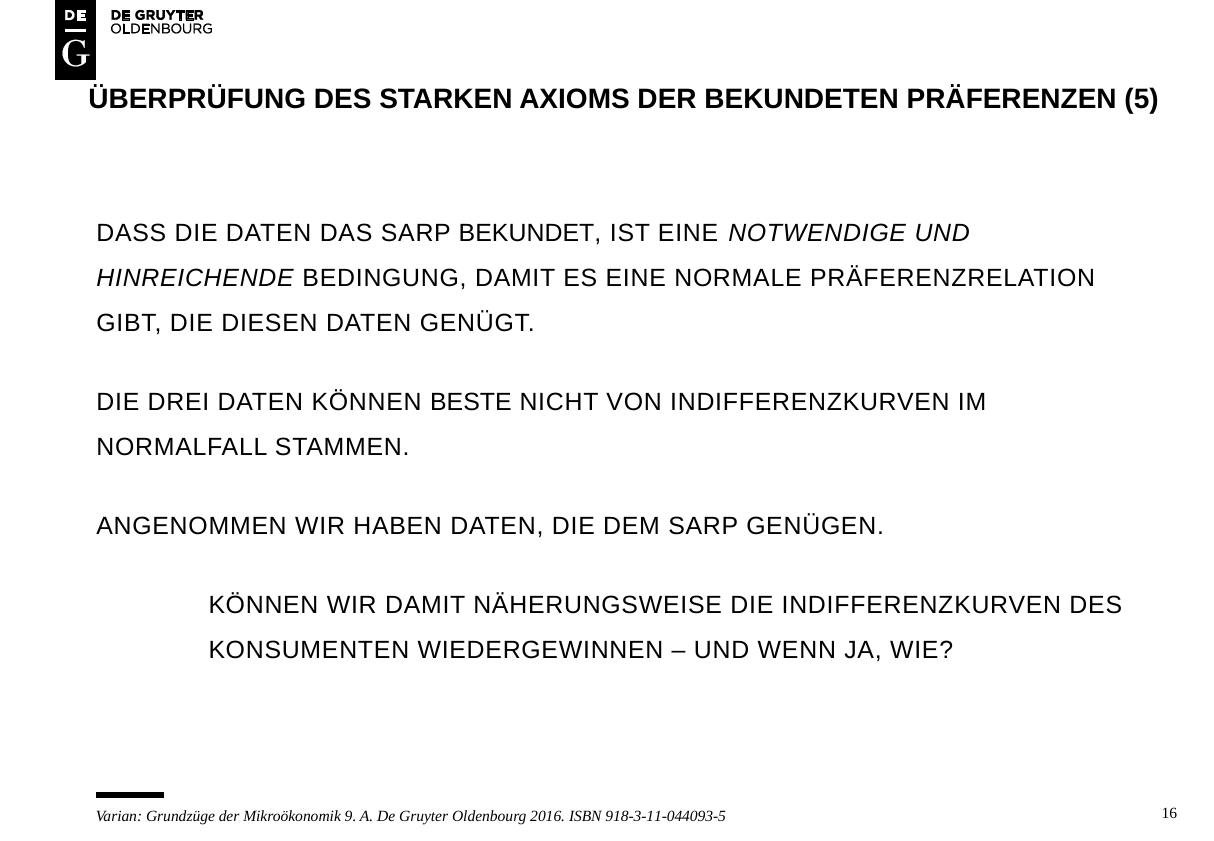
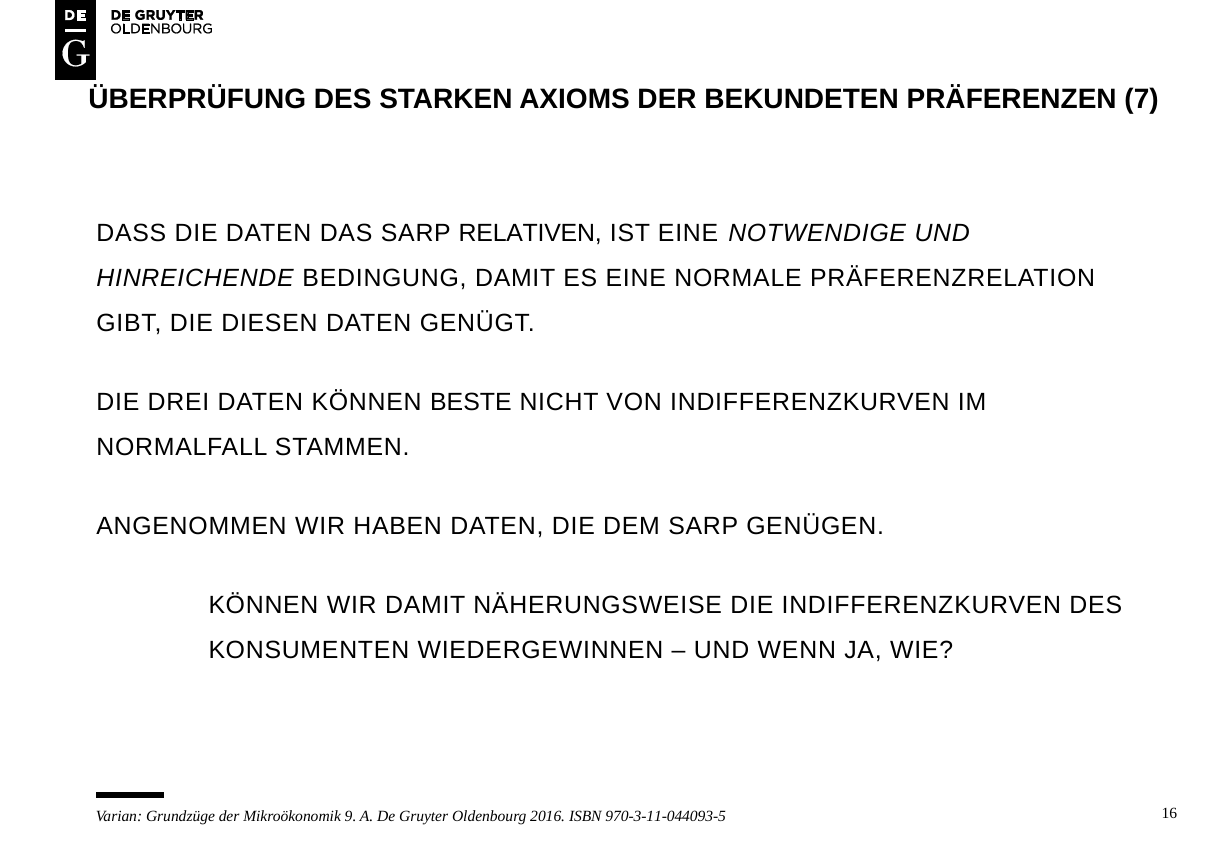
5: 5 -> 7 (1142, 99)
BEKUNDET: BEKUNDET -> RELATIVEN (530, 234)
918-3-11-044093-5: 918-3-11-044093-5 -> 970-3-11-044093-5 (666, 815)
